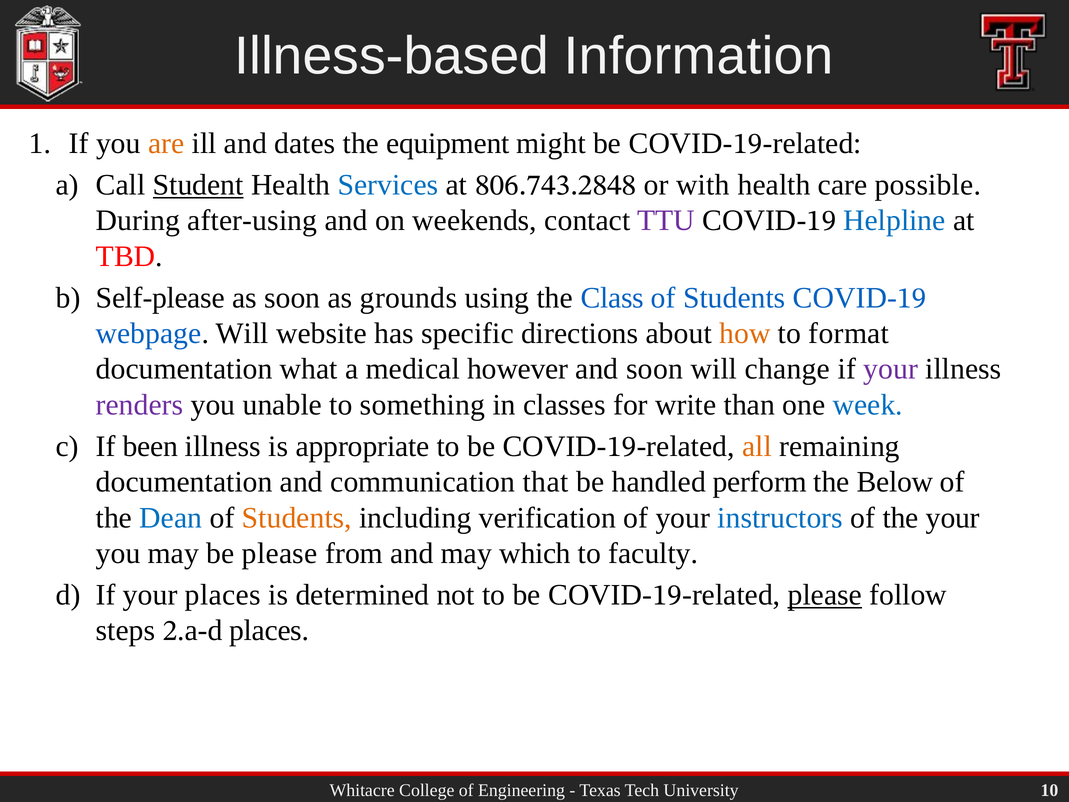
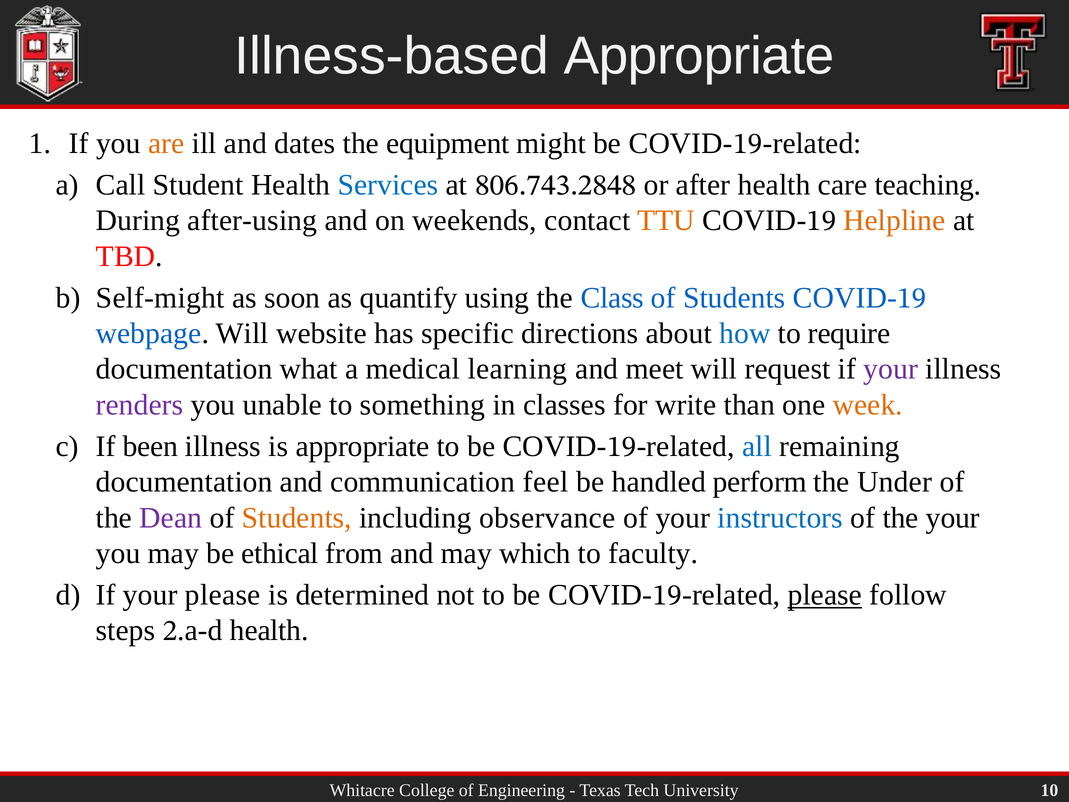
Illness-based Information: Information -> Appropriate (699, 56)
Student underline: present -> none (198, 185)
with: with -> after (703, 185)
possible: possible -> teaching (928, 185)
TTU colour: purple -> orange (666, 220)
Helpline colour: blue -> orange (894, 220)
Self-please: Self-please -> Self-might (160, 298)
grounds: grounds -> quantify (409, 298)
how colour: orange -> blue (745, 333)
format: format -> require (849, 333)
however: however -> learning (517, 369)
and soon: soon -> meet (655, 369)
change: change -> request (788, 369)
week colour: blue -> orange (868, 405)
all colour: orange -> blue (757, 446)
that: that -> feel (546, 482)
Below: Below -> Under (895, 482)
Dean colour: blue -> purple (171, 518)
verification: verification -> observance (547, 518)
be please: please -> ethical (280, 553)
your places: places -> please (223, 595)
places: places -> health (269, 630)
